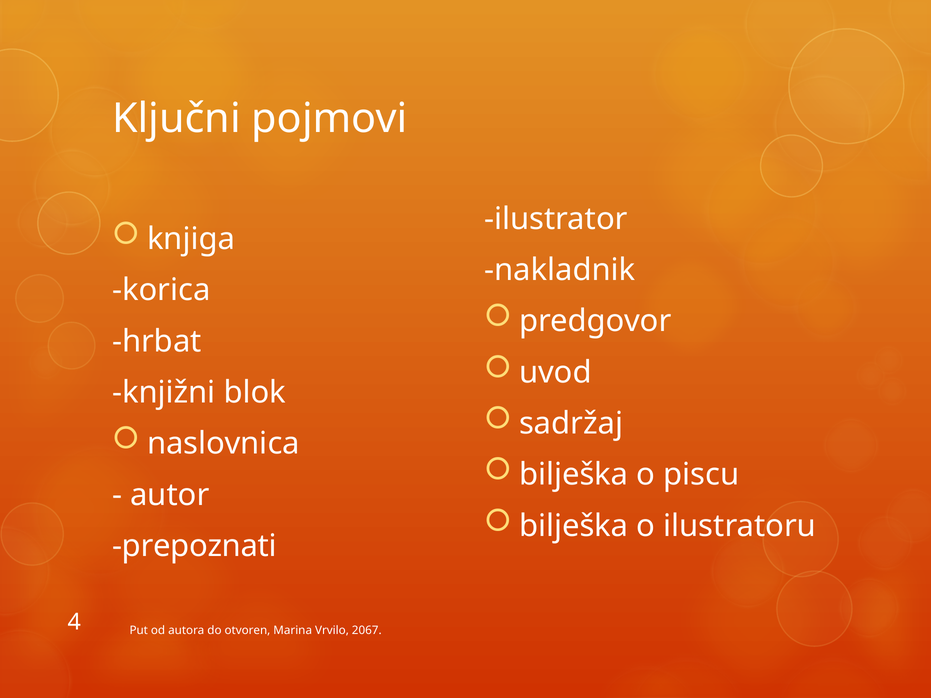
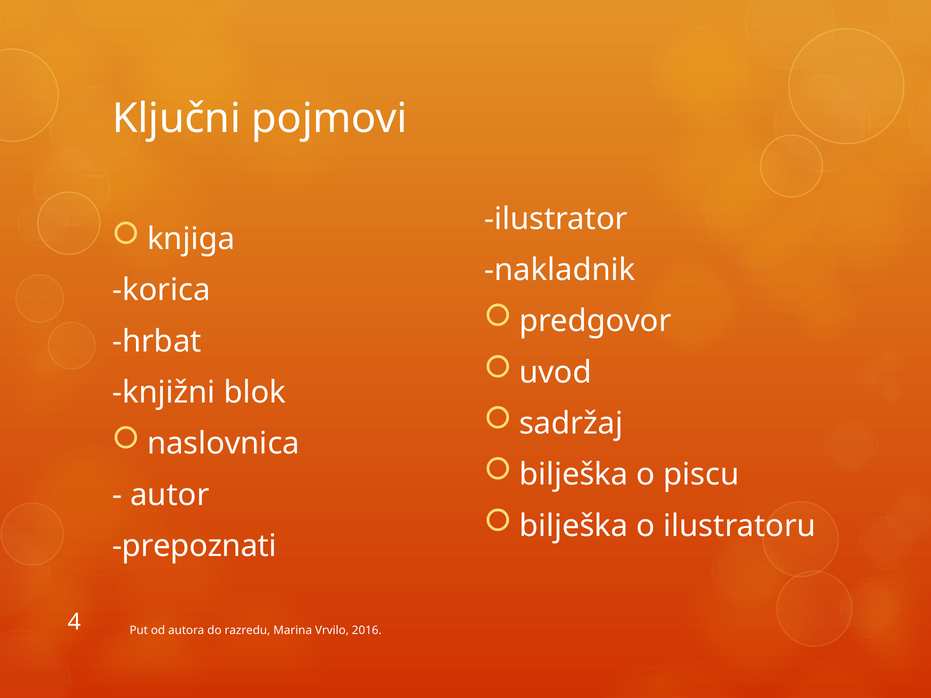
otvoren: otvoren -> razredu (247, 630)
2067: 2067 -> 2016 (367, 630)
